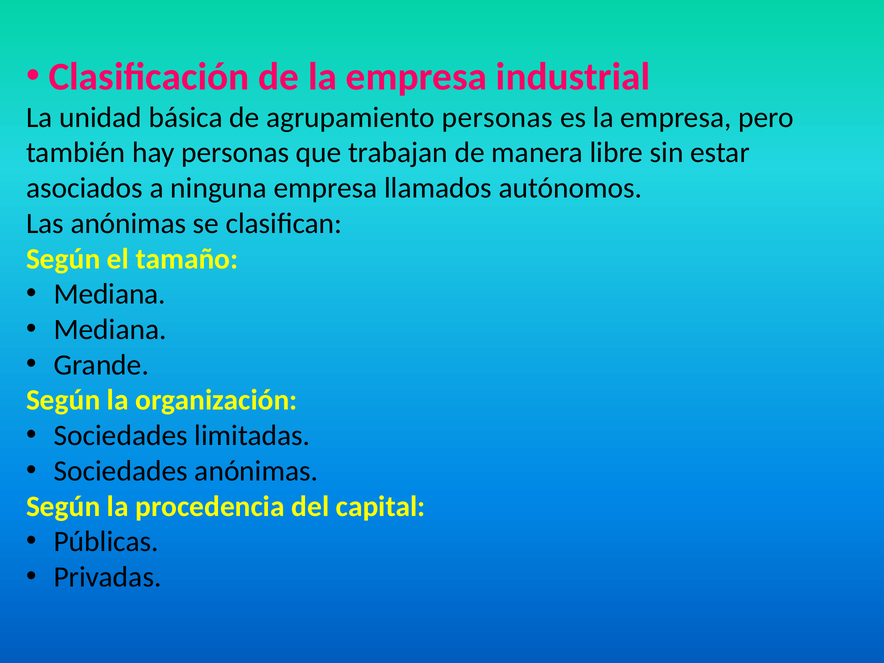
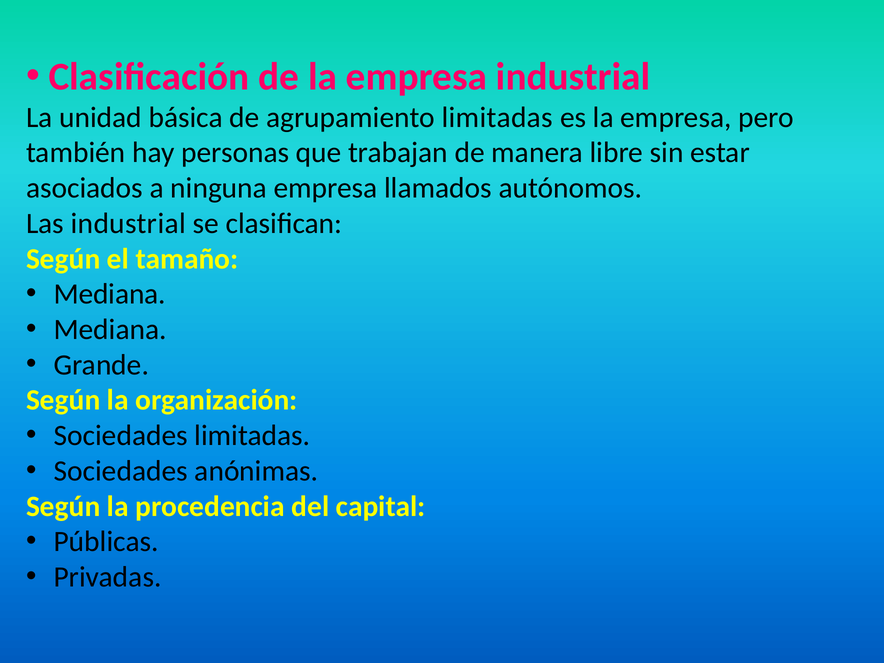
agrupamiento personas: personas -> limitadas (497, 117)
Las anónimas: anónimas -> industrial (128, 223)
